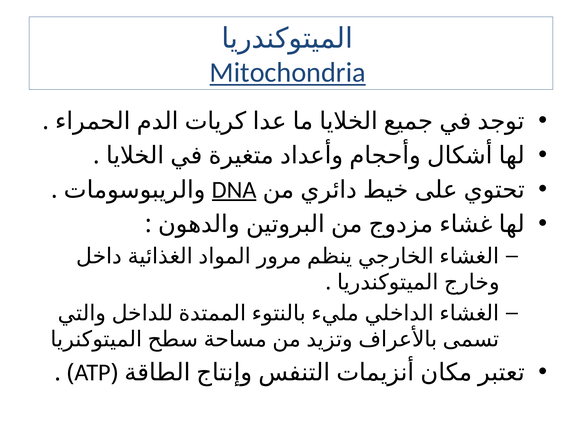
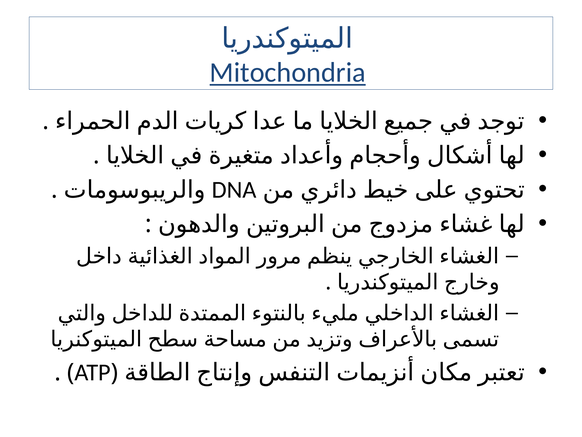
DNA underline: present -> none (234, 190)
